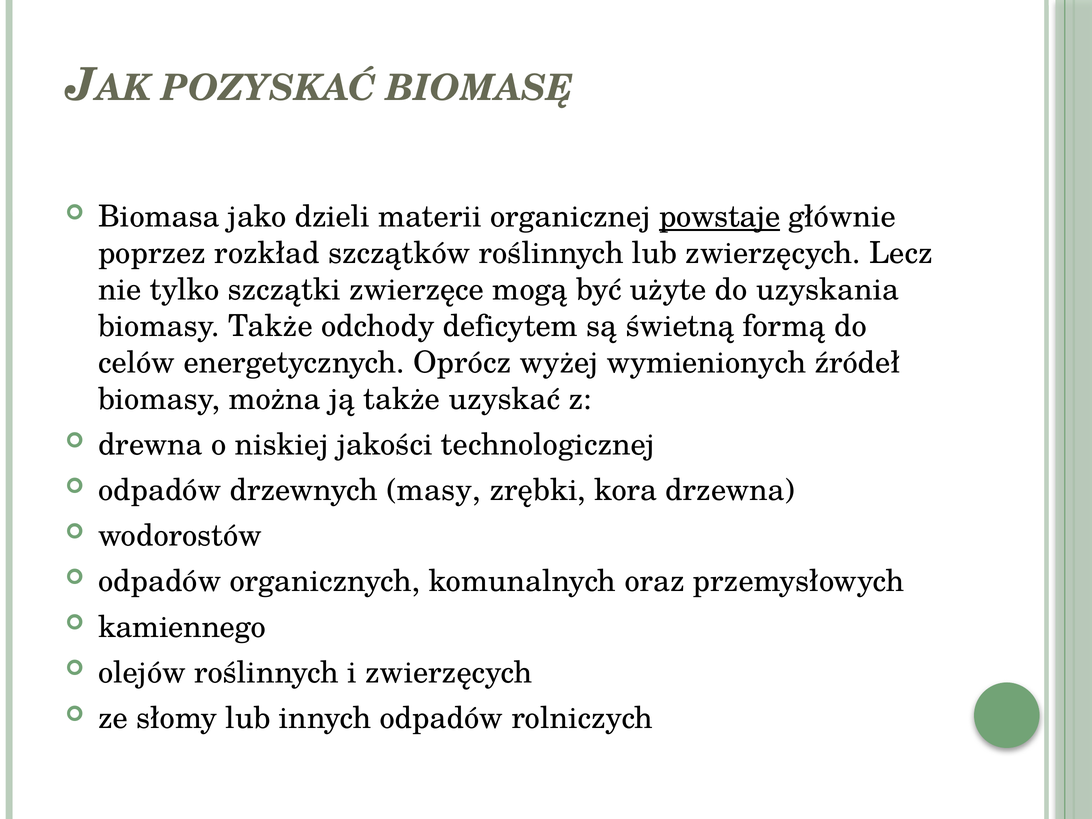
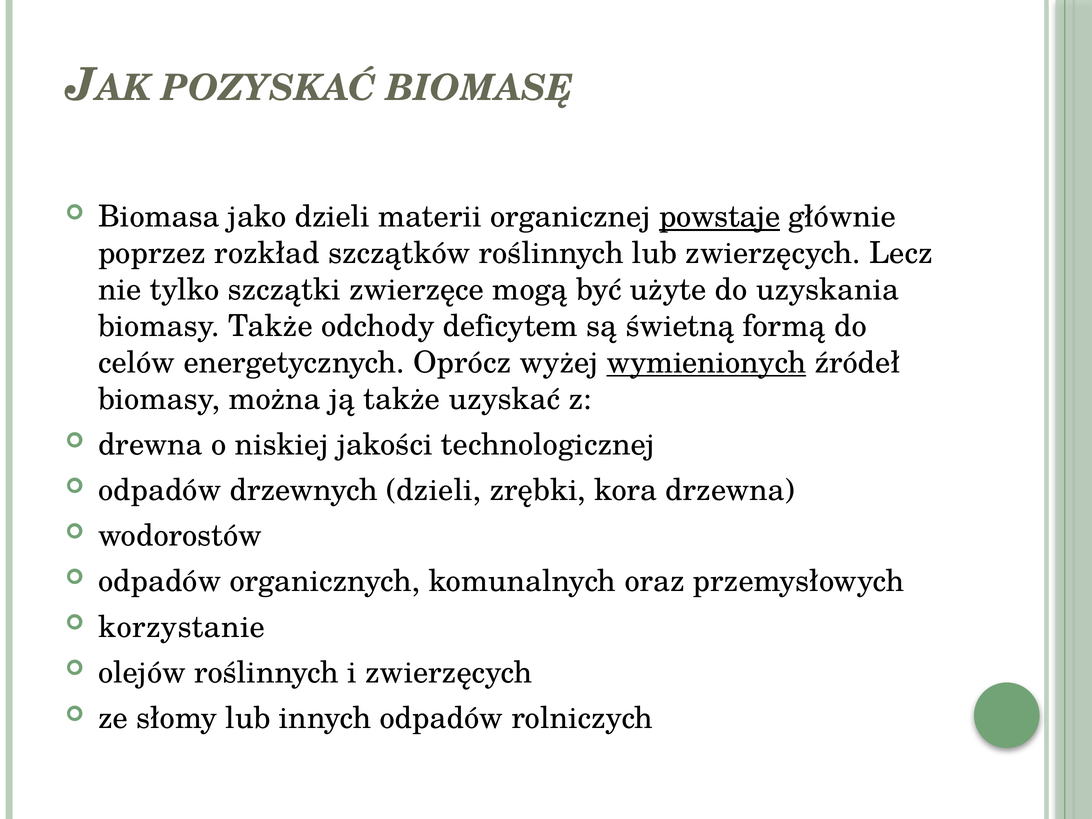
wymienionych underline: none -> present (707, 363)
drzewnych masy: masy -> dzieli (434, 490)
kamiennego: kamiennego -> korzystanie (182, 627)
